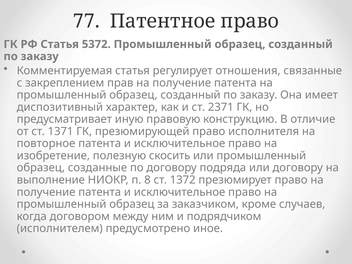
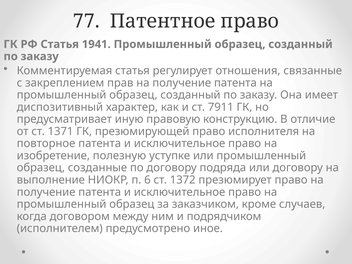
5372: 5372 -> 1941 (96, 44)
2371: 2371 -> 7911 (221, 107)
скосить: скосить -> уступке (170, 156)
8: 8 -> 6 (147, 180)
